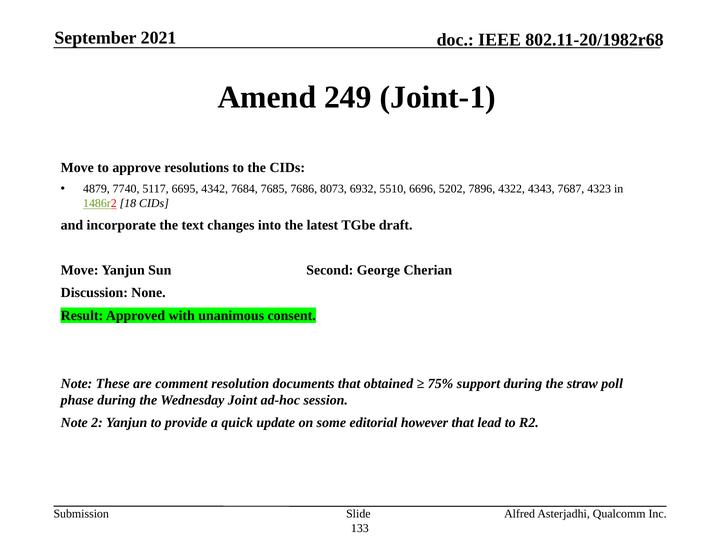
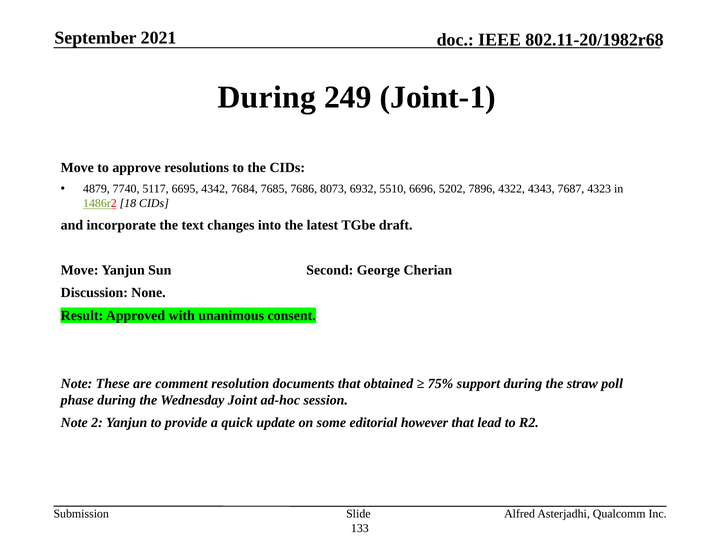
Amend: Amend -> During (267, 97)
